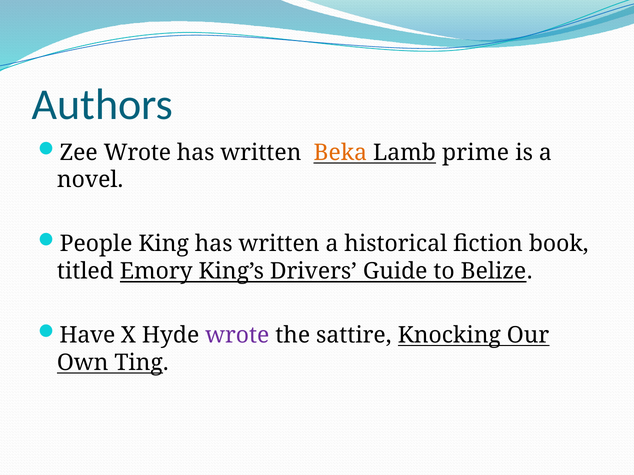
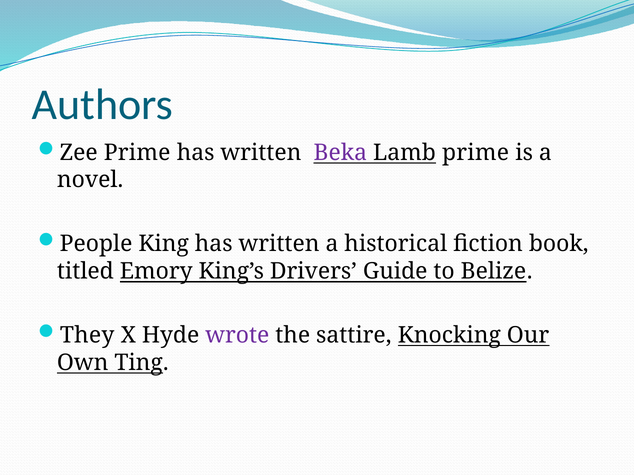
Zee Wrote: Wrote -> Prime (137, 153)
Beka colour: orange -> purple (340, 153)
Have: Have -> They (87, 336)
